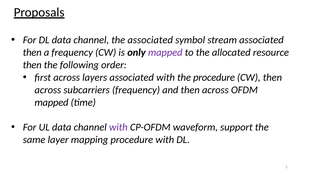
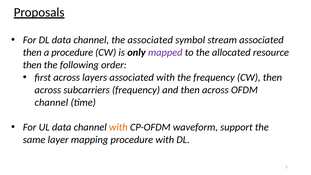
a frequency: frequency -> procedure (72, 52)
the procedure: procedure -> frequency (214, 77)
mapped: mapped -> channel (51, 102)
with colour: purple -> orange (118, 127)
